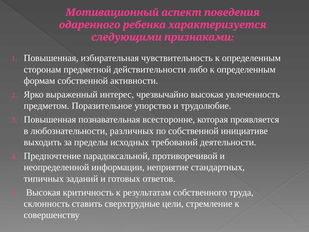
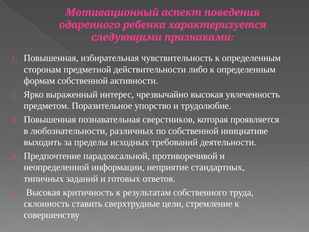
всесторонне: всесторонне -> сверстников (169, 119)
